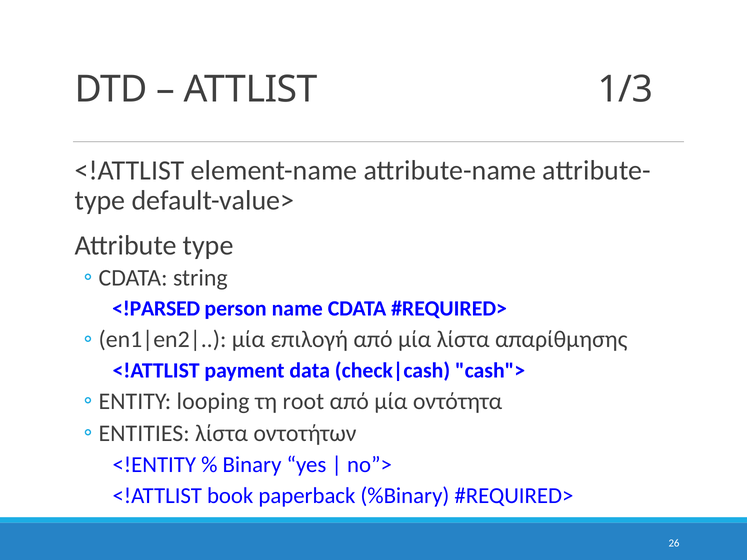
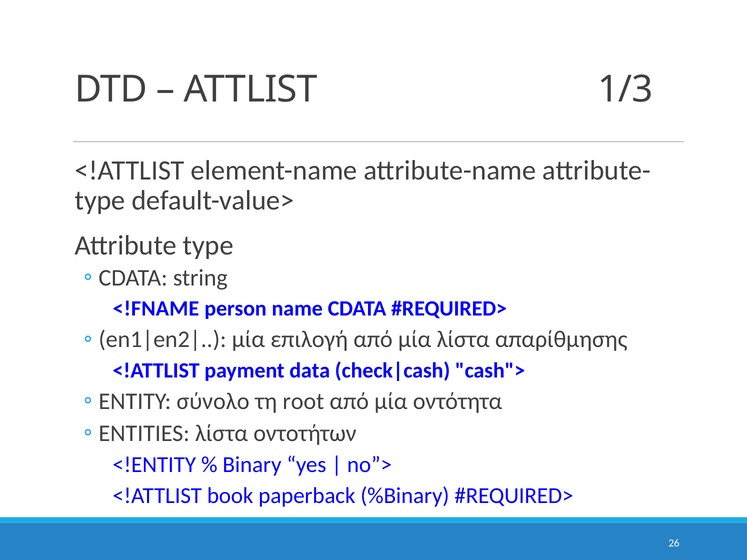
<!PARSED: <!PARSED -> <!FNAME (156, 309)
looping: looping -> σύνολο (213, 401)
